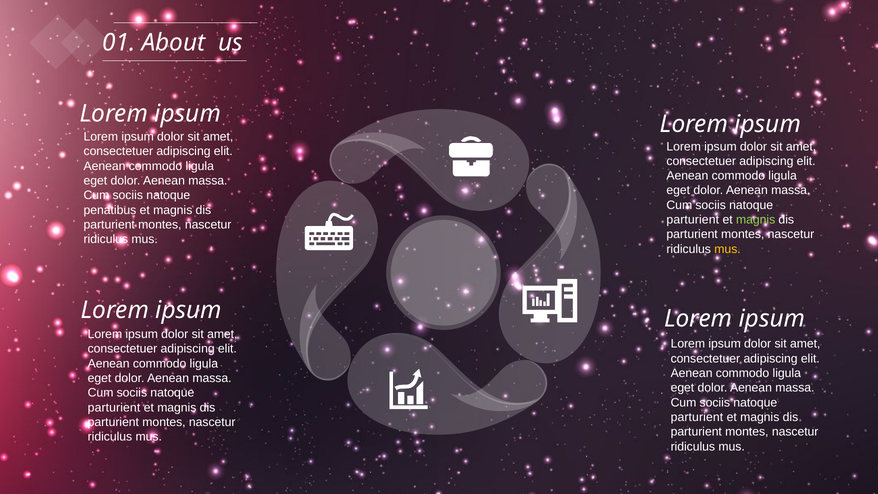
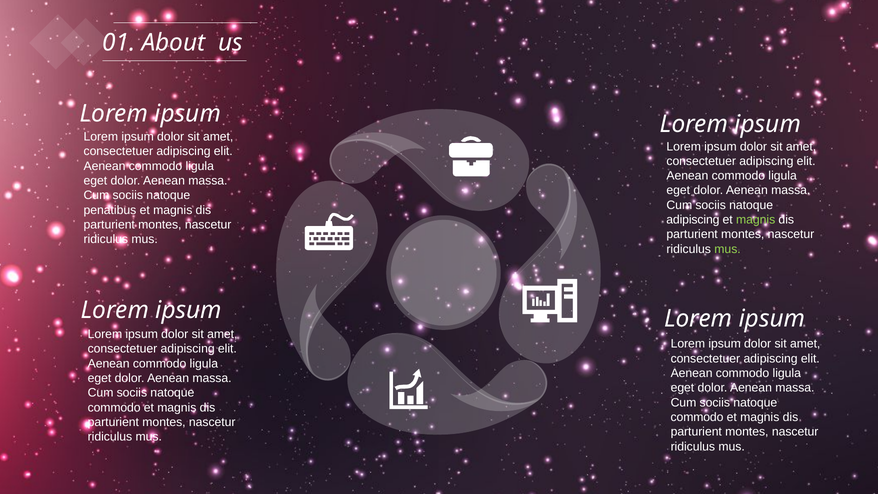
parturient: parturient -> adipiscing (693, 220)
mus colour: yellow -> light green (728, 249)
parturient: parturient -> commodo (114, 407)
parturient: parturient -> commodo (697, 417)
